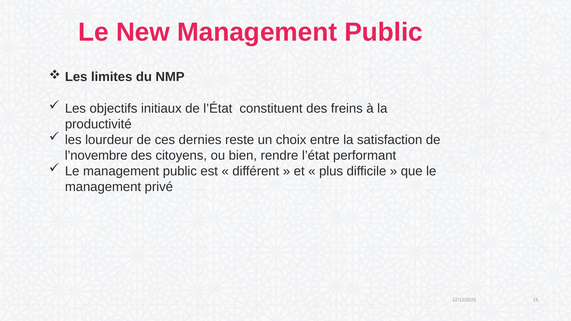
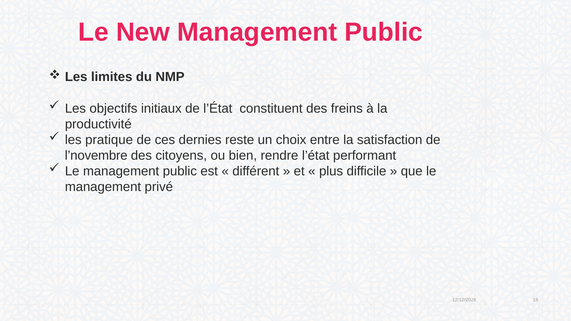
lourdeur: lourdeur -> pratique (109, 140)
